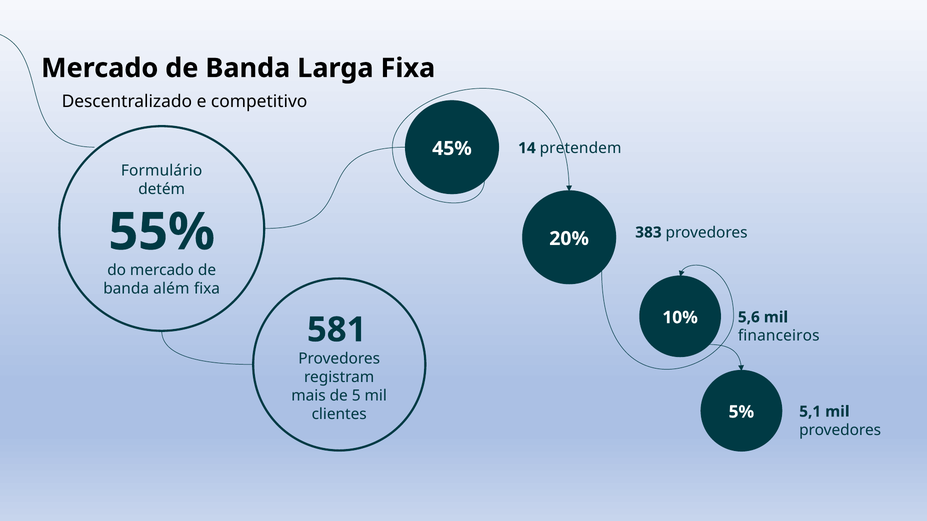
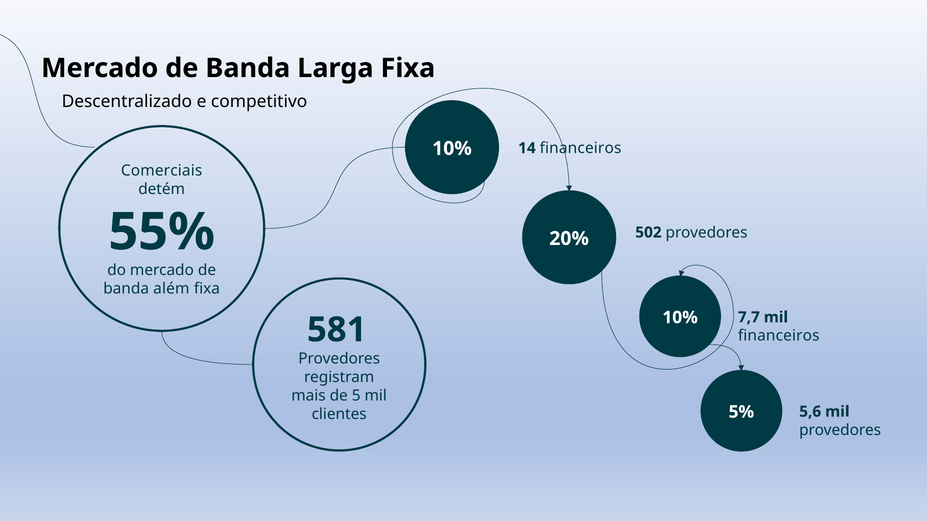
45%: 45% -> 10% (452, 149)
14 pretendem: pretendem -> financeiros (581, 148)
Formulário: Formulário -> Comerciais (162, 171)
383: 383 -> 502 (648, 233)
5,6: 5,6 -> 7,7 (749, 317)
5,1: 5,1 -> 5,6 (810, 412)
